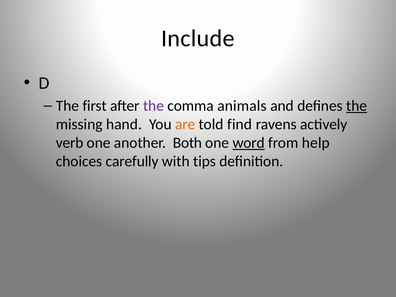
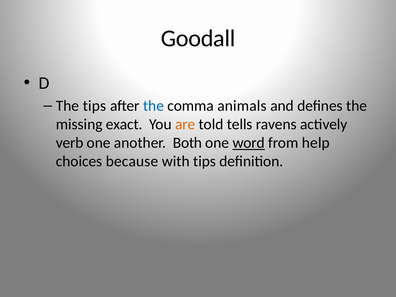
Include: Include -> Goodall (198, 38)
The first: first -> tips (95, 106)
the colour: purple -> blue (154, 106)
the underline: present -> none (357, 106)
hand: hand -> exact (124, 124)
find: find -> tells (240, 124)
carefully: carefully -> because (132, 161)
